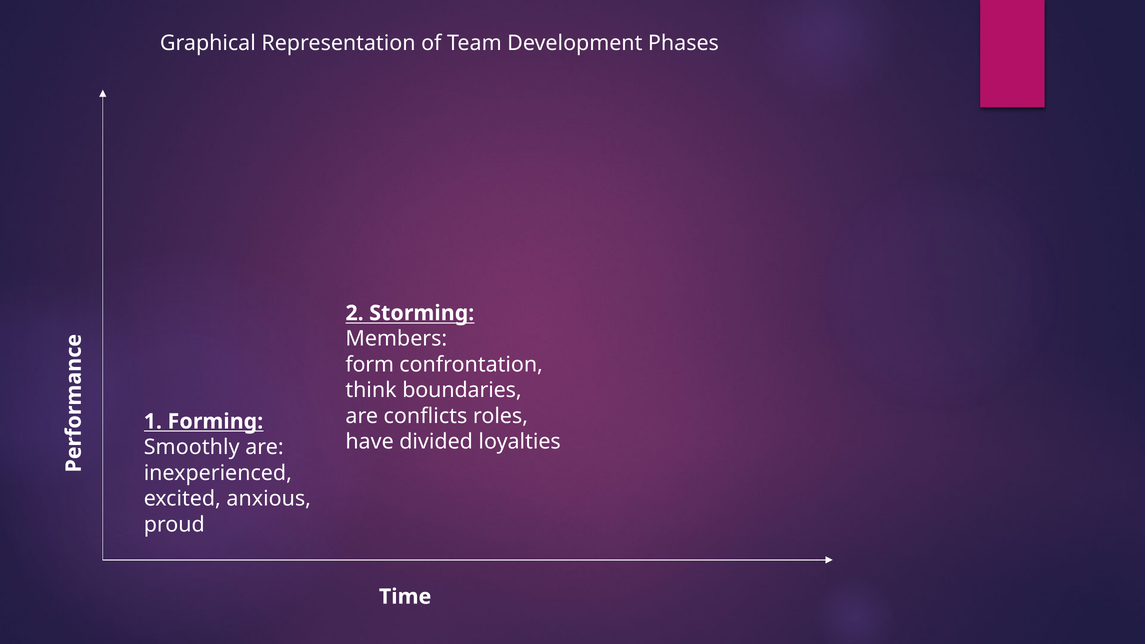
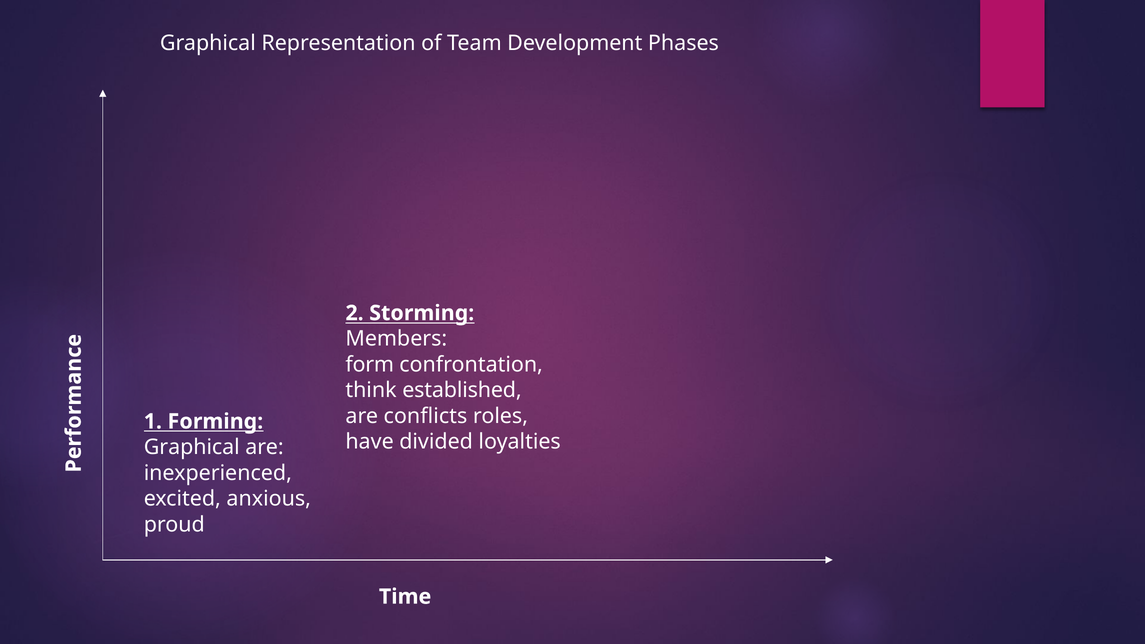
boundaries: boundaries -> established (462, 390)
Smoothly: Smoothly -> Graphical (192, 447)
